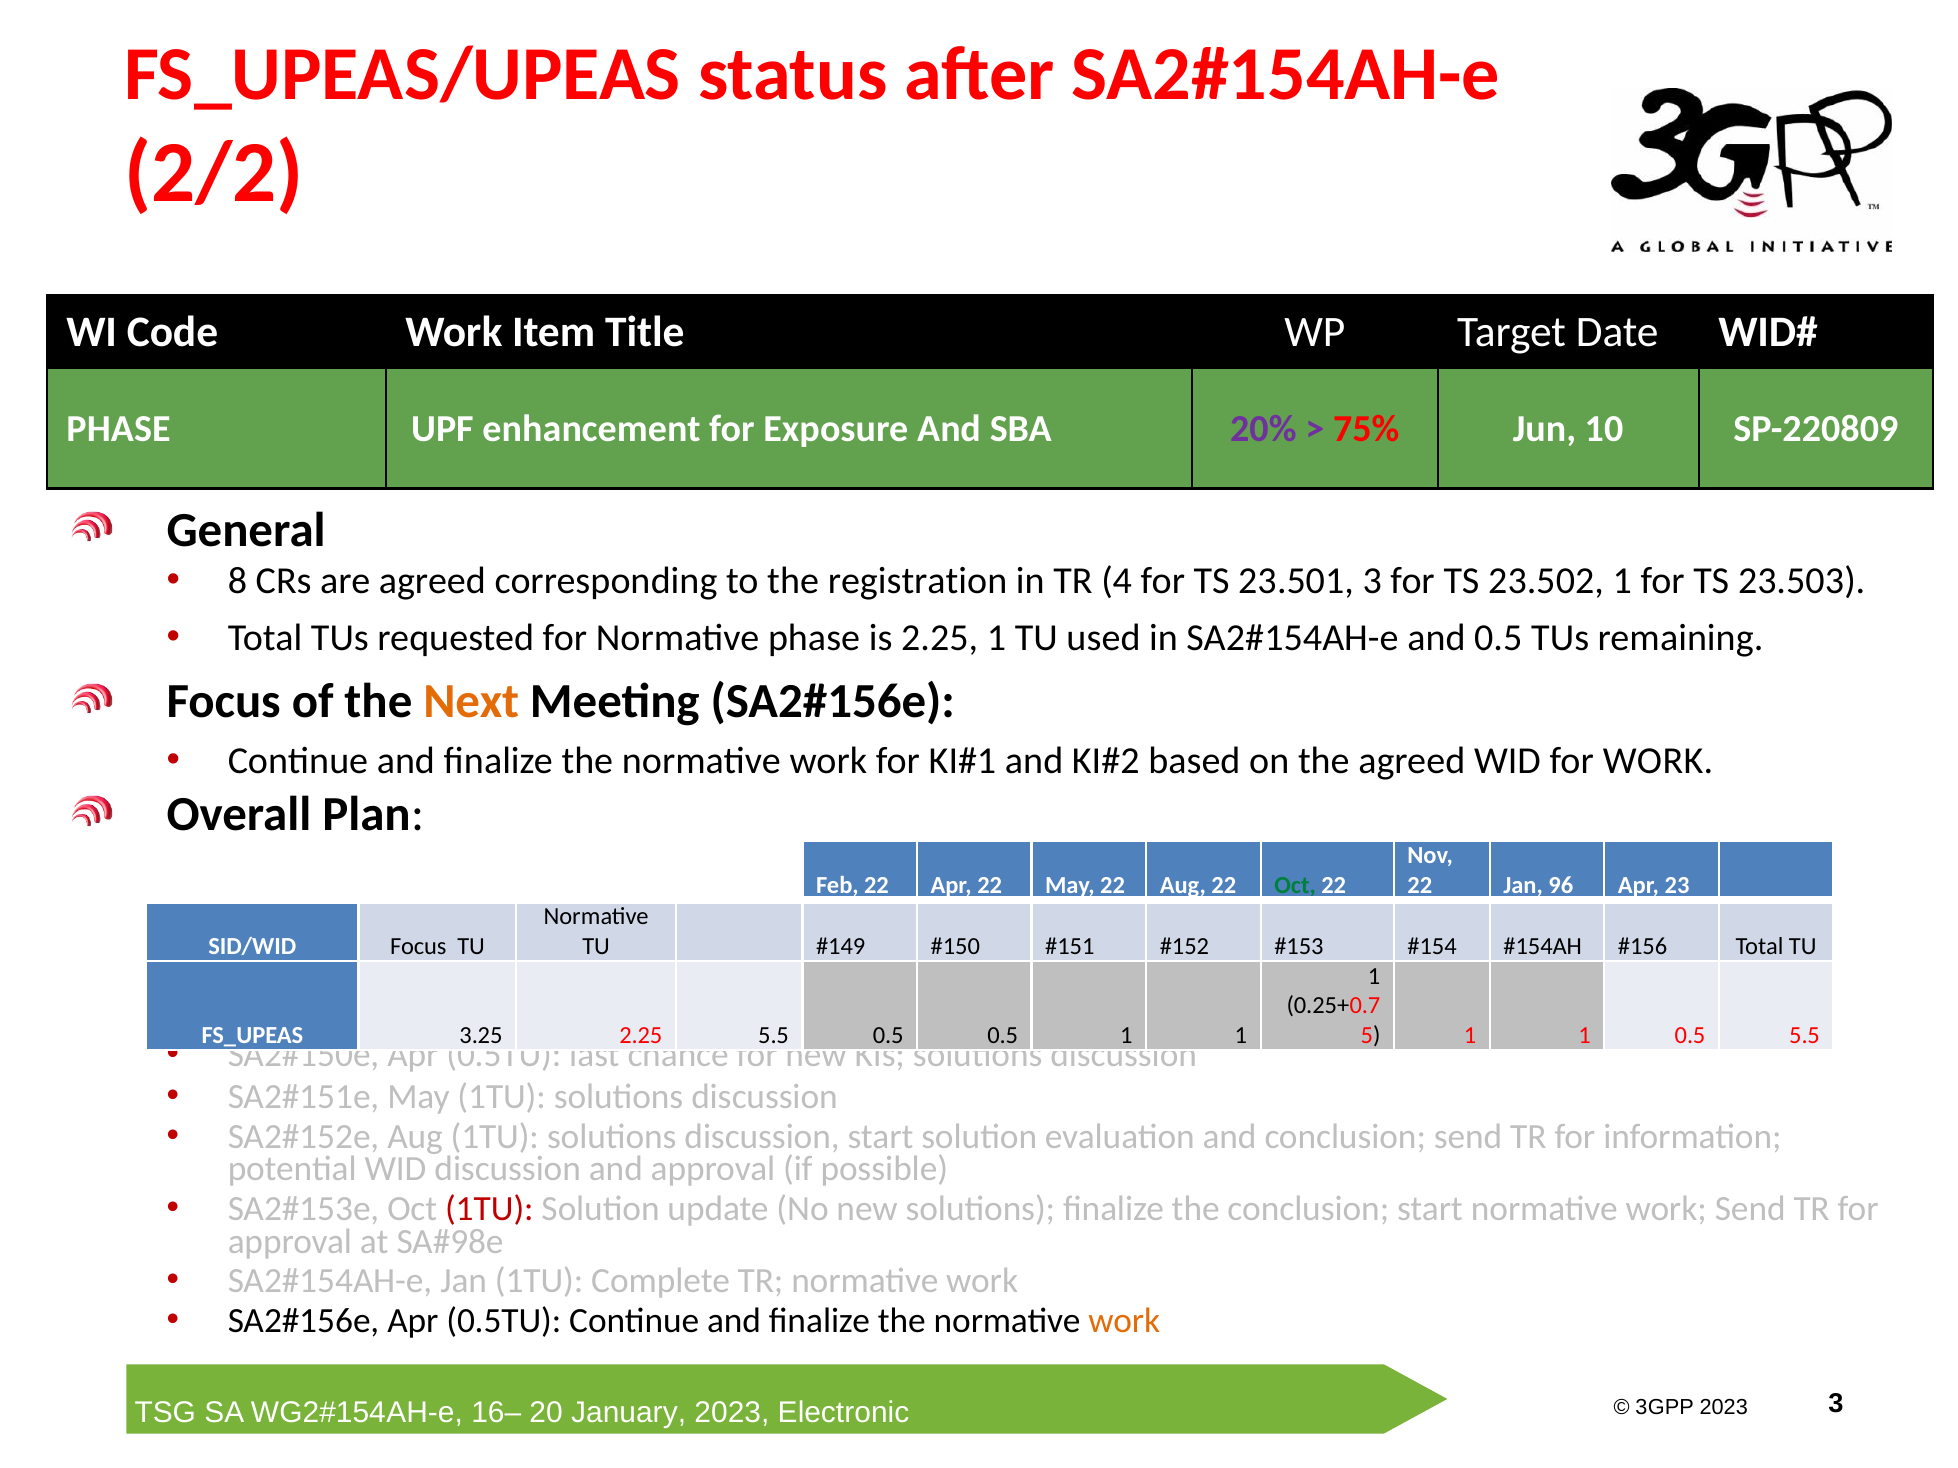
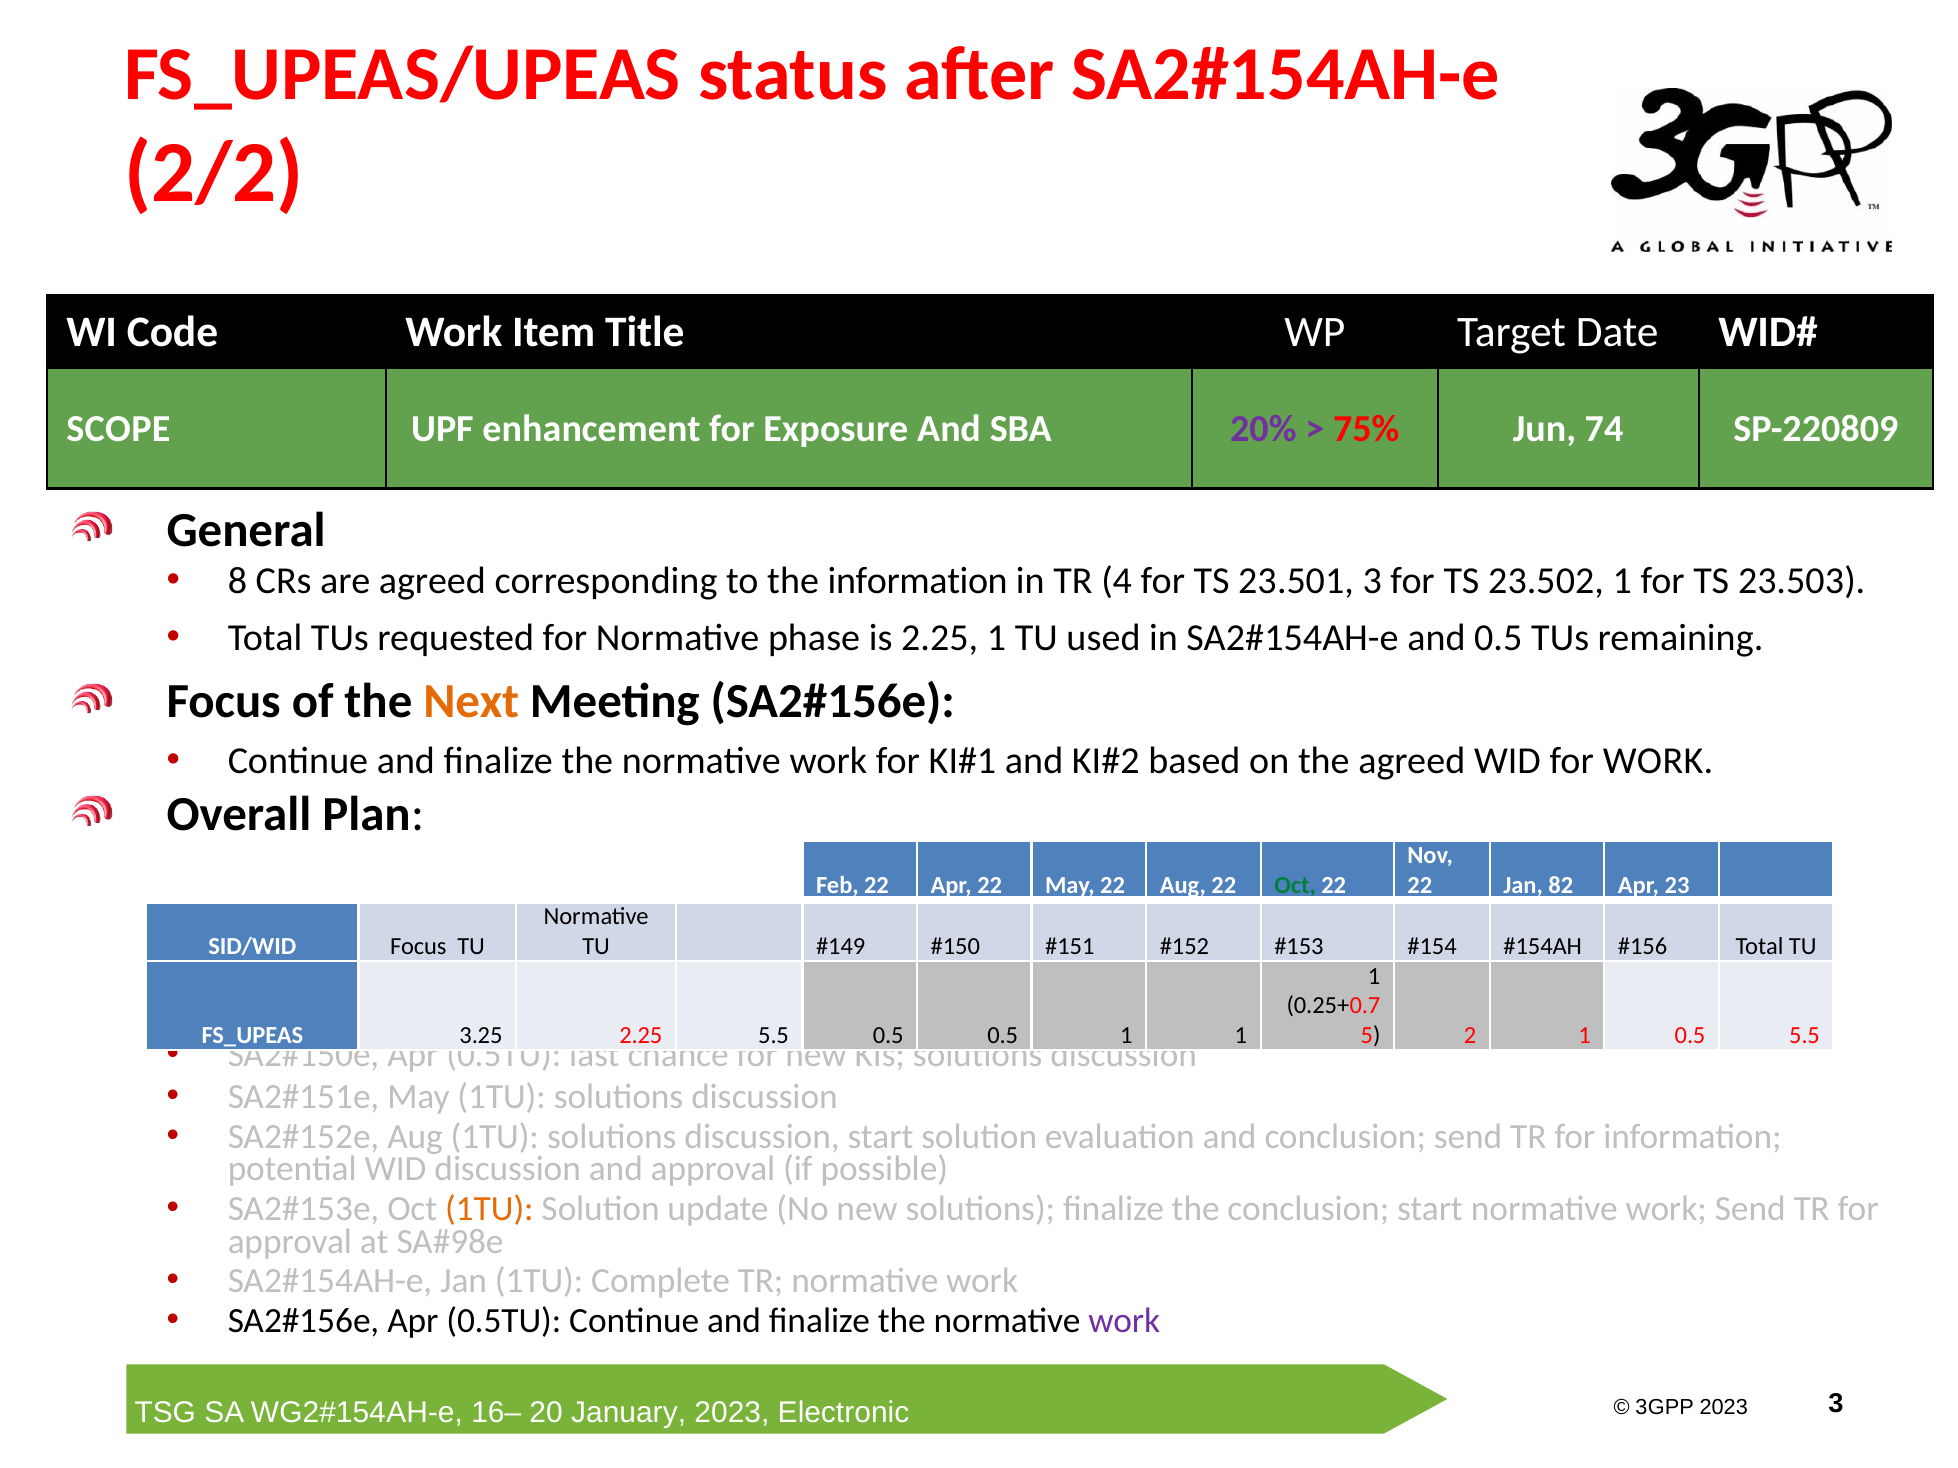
PHASE: PHASE -> SCOPE (118, 429)
10: 10 -> 74 (1604, 429)
the registration: registration -> information (918, 582)
96: 96 -> 82 (1561, 886)
1: 1 -> 2 (1470, 1036)
1TU colour: red -> orange (489, 1209)
work colour: orange -> purple (1124, 1321)
